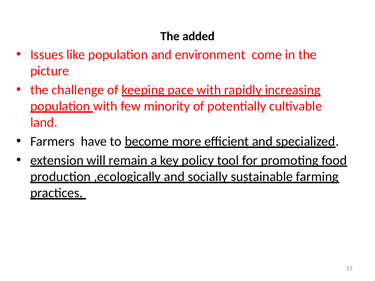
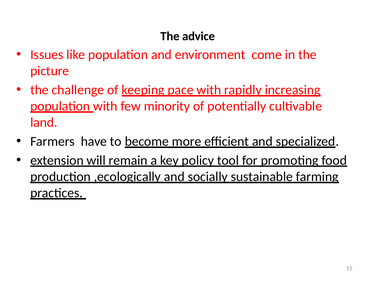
added: added -> advice (199, 36)
